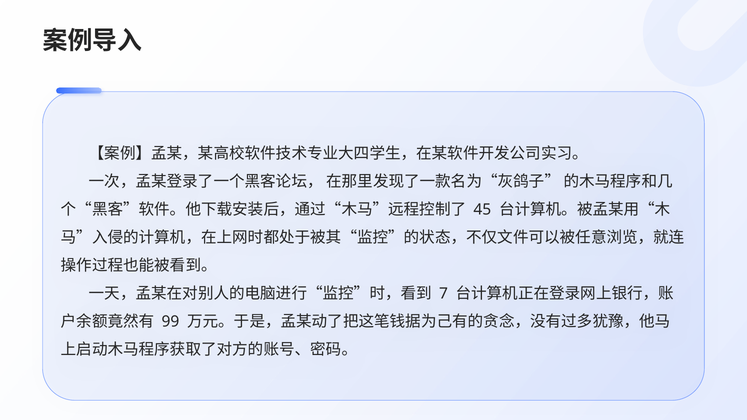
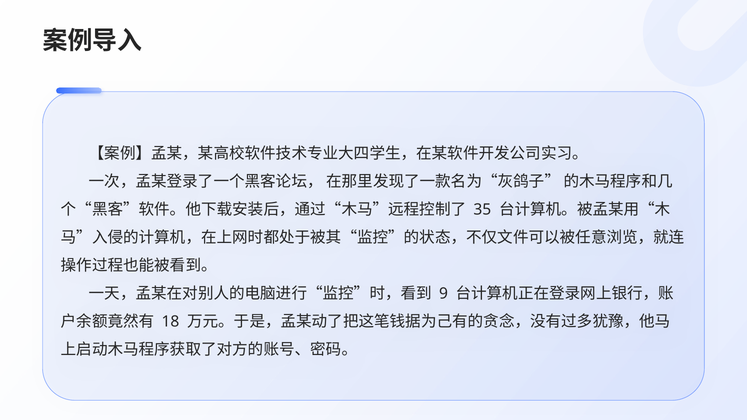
45: 45 -> 35 (482, 210)
7: 7 -> 9 (444, 294)
99: 99 -> 18 (170, 322)
